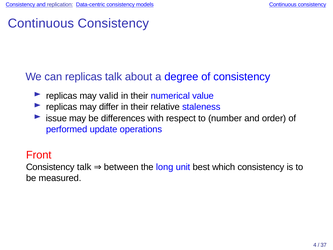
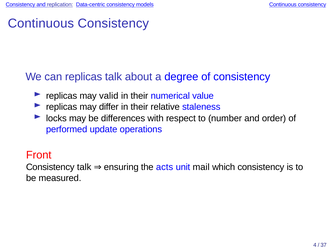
issue: issue -> locks (56, 118)
between: between -> ensuring (121, 167)
long: long -> acts (165, 167)
best: best -> mail (201, 167)
